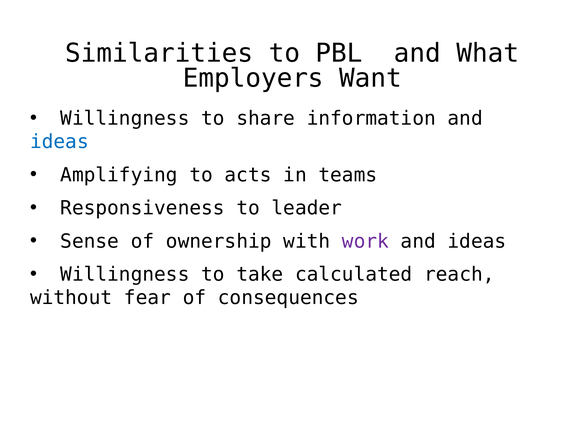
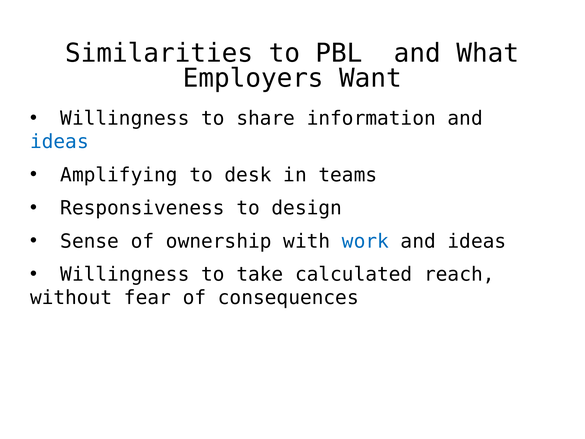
acts: acts -> desk (248, 175)
leader: leader -> design (307, 208)
work colour: purple -> blue (365, 241)
